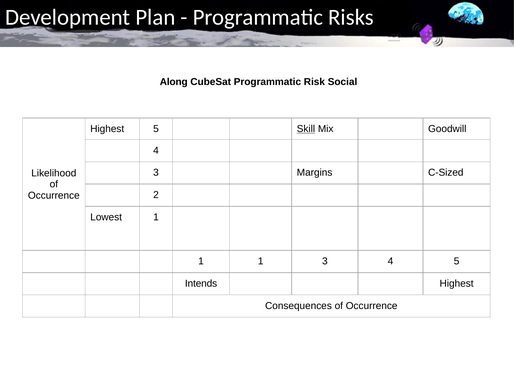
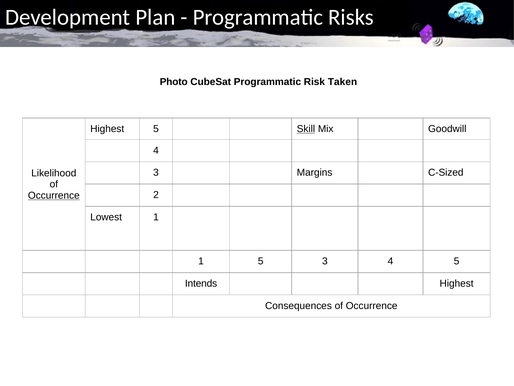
Along: Along -> Photo (174, 82)
Social: Social -> Taken (342, 82)
Occurrence underline: none -> present (54, 195)
1: 1 -> 5 (261, 261)
